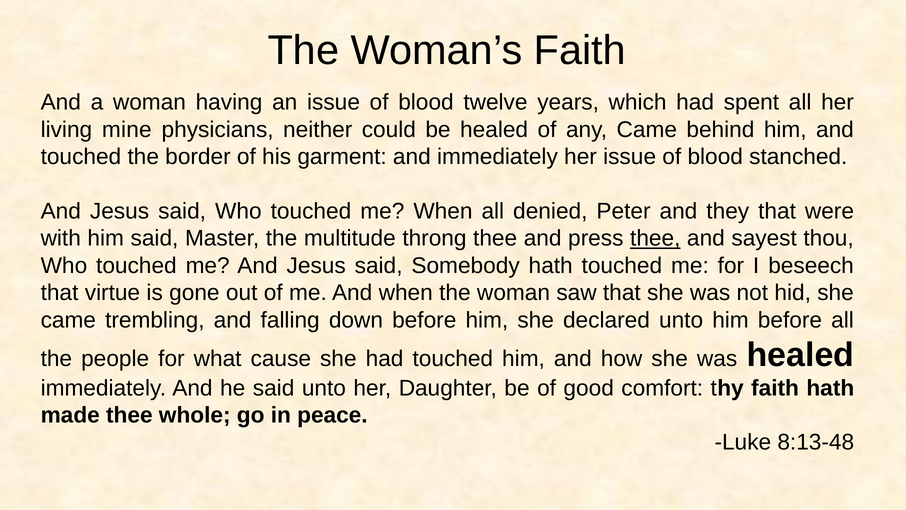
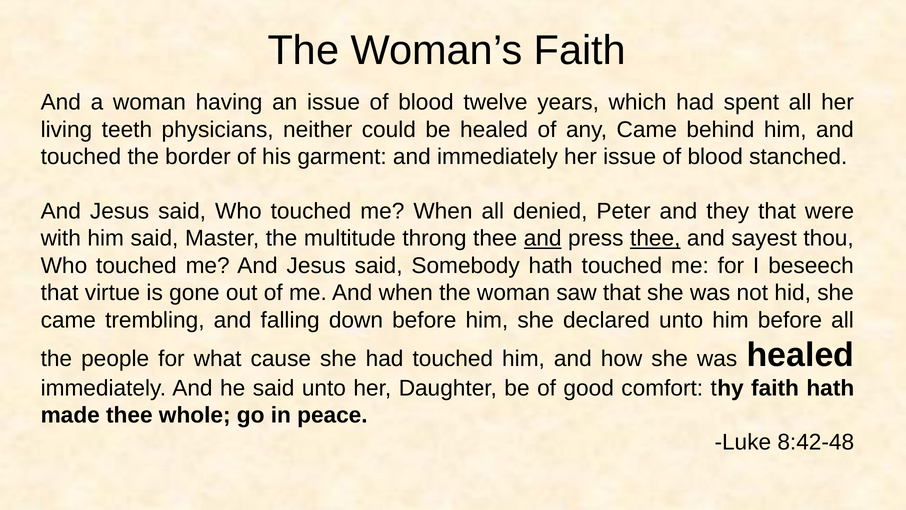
mine: mine -> teeth (127, 130)
and underline: none -> present (543, 238)
8:13-48: 8:13-48 -> 8:42-48 (816, 442)
